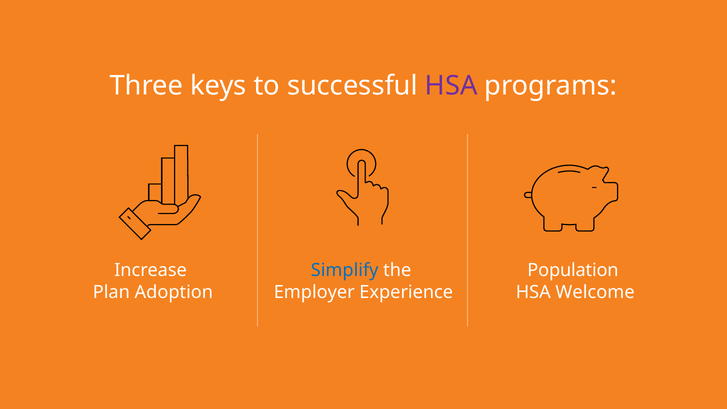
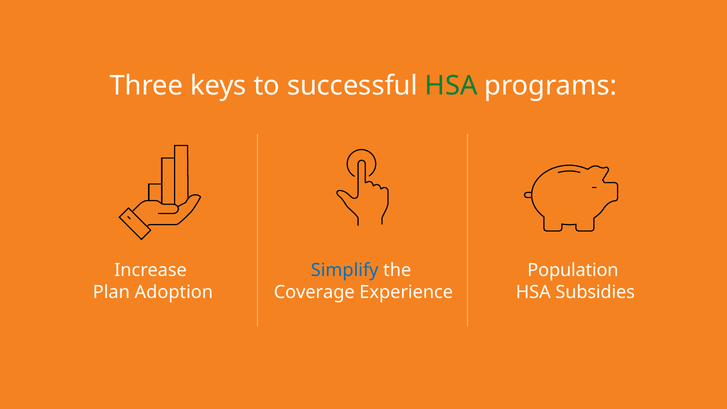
HSA colour: purple -> green (451, 86)
Employer: Employer -> Coverage (314, 292)
Welcome: Welcome -> Subsidies (595, 292)
